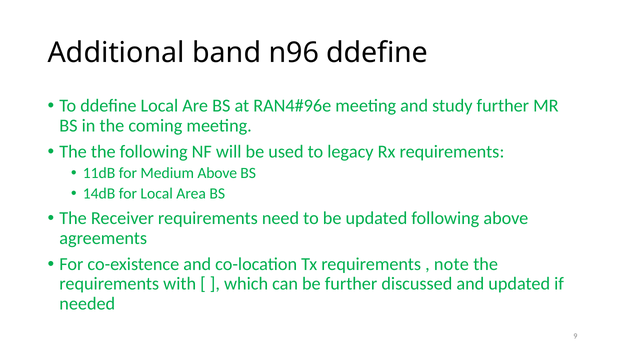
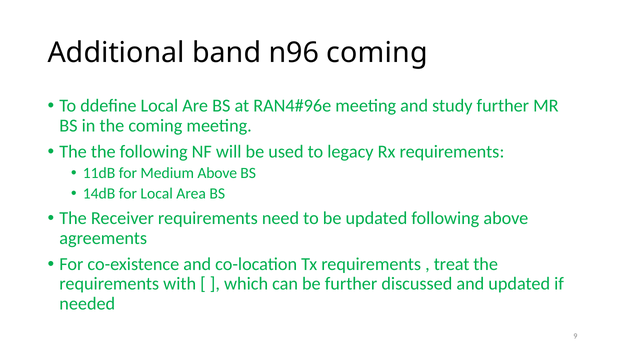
n96 ddefine: ddefine -> coming (377, 53)
note: note -> treat (452, 264)
